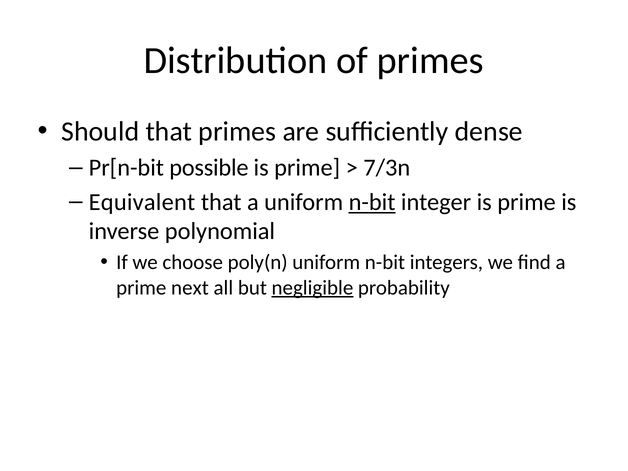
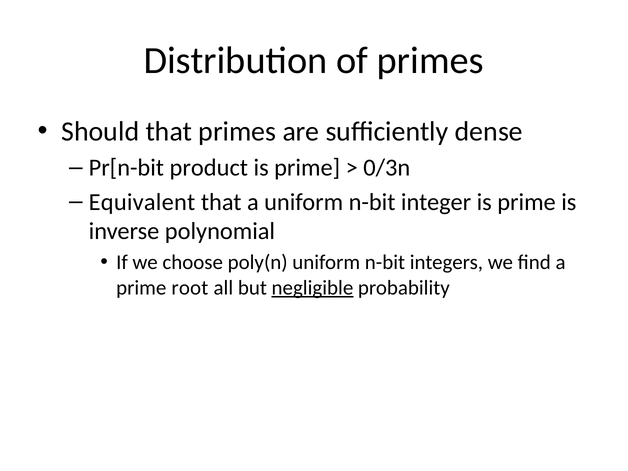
possible: possible -> product (209, 168)
7/3n: 7/3n -> 0/3n (387, 168)
n-bit underline: present -> none (372, 202)
next: next -> root (190, 288)
